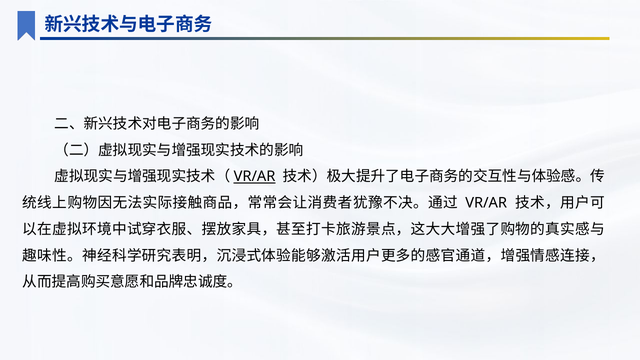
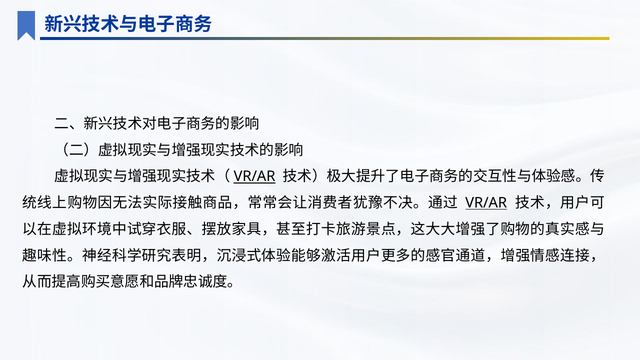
VR/AR underline: none -> present (486, 203)
